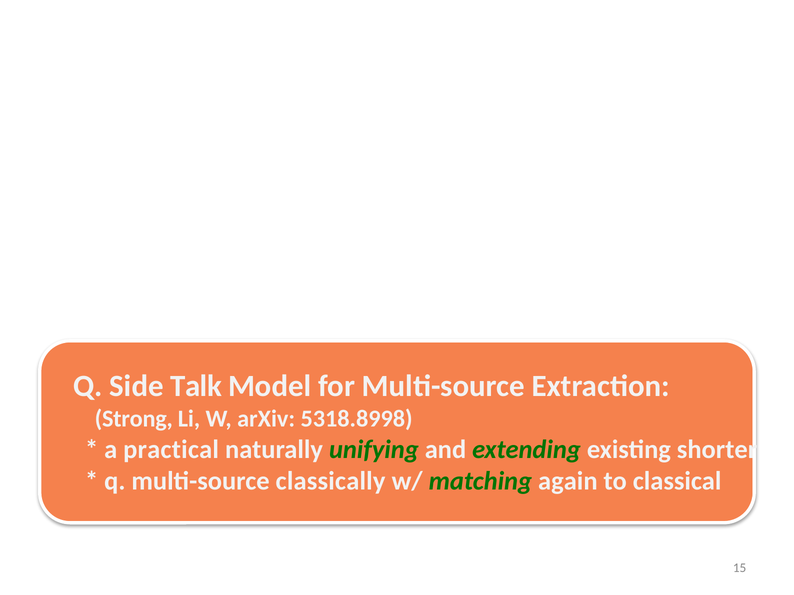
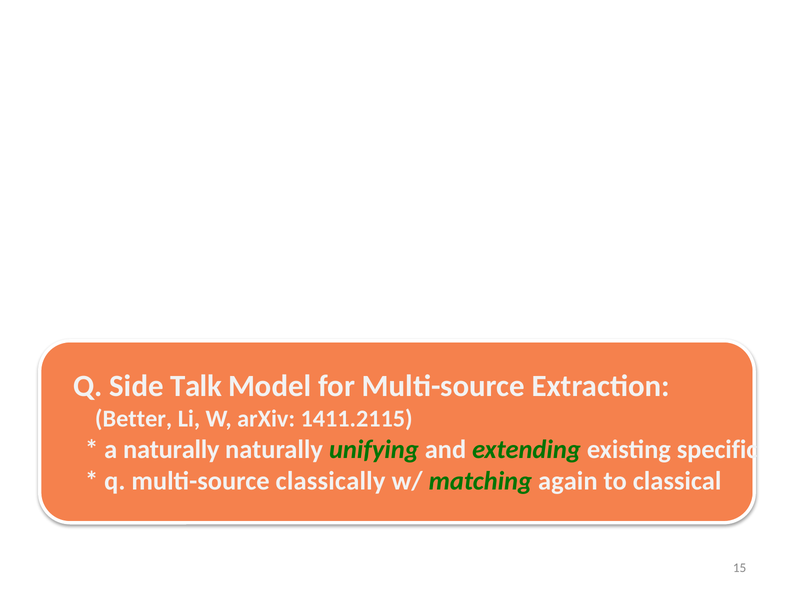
Strong: Strong -> Better (134, 419)
5318.8998: 5318.8998 -> 1411.2115 (357, 419)
a practical: practical -> naturally (171, 450)
shorter: shorter -> specific (717, 450)
